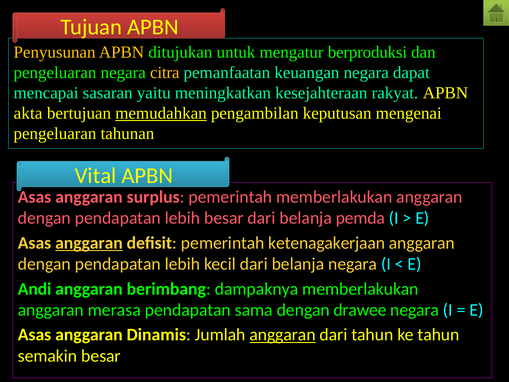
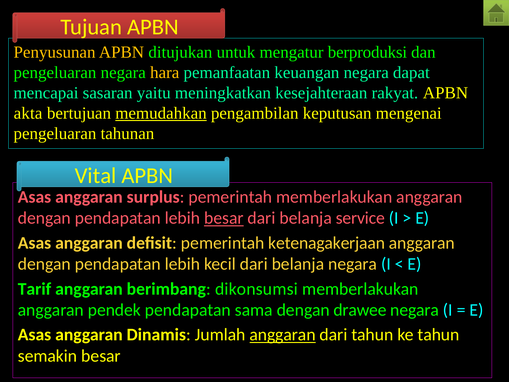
citra: citra -> hara (165, 72)
besar underline: none -> present (224, 218)
pemda: pemda -> service (360, 218)
anggaran underline: present -> none (89, 243)
Andi: Andi -> Tarif (35, 289)
dampaknya: dampaknya -> dikonsumsi (256, 289)
merasa: merasa -> pendek (114, 310)
